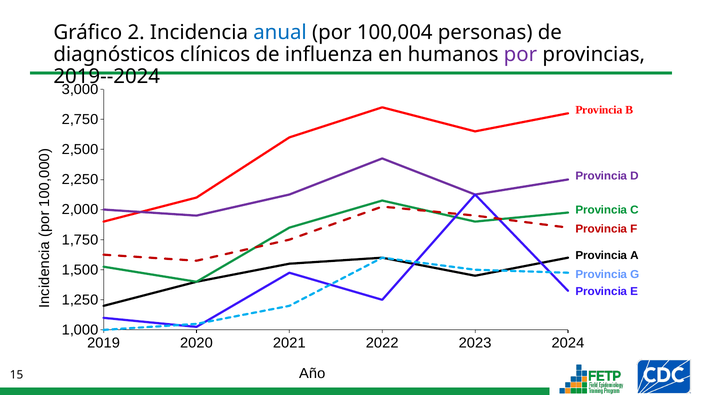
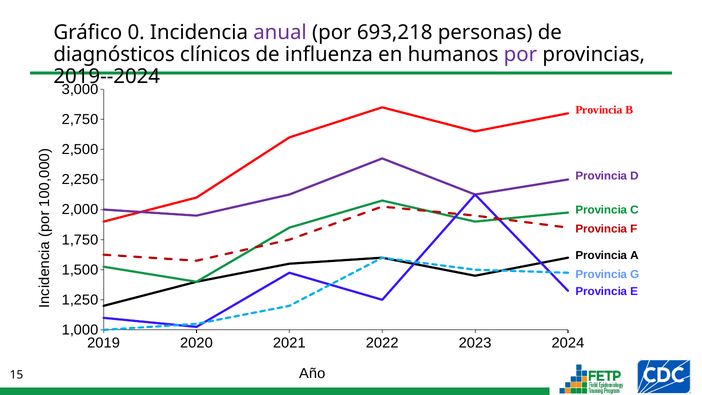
Gráfico 2: 2 -> 0 (136, 32)
anual colour: blue -> purple (280, 32)
100,004: 100,004 -> 693,218 (395, 32)
